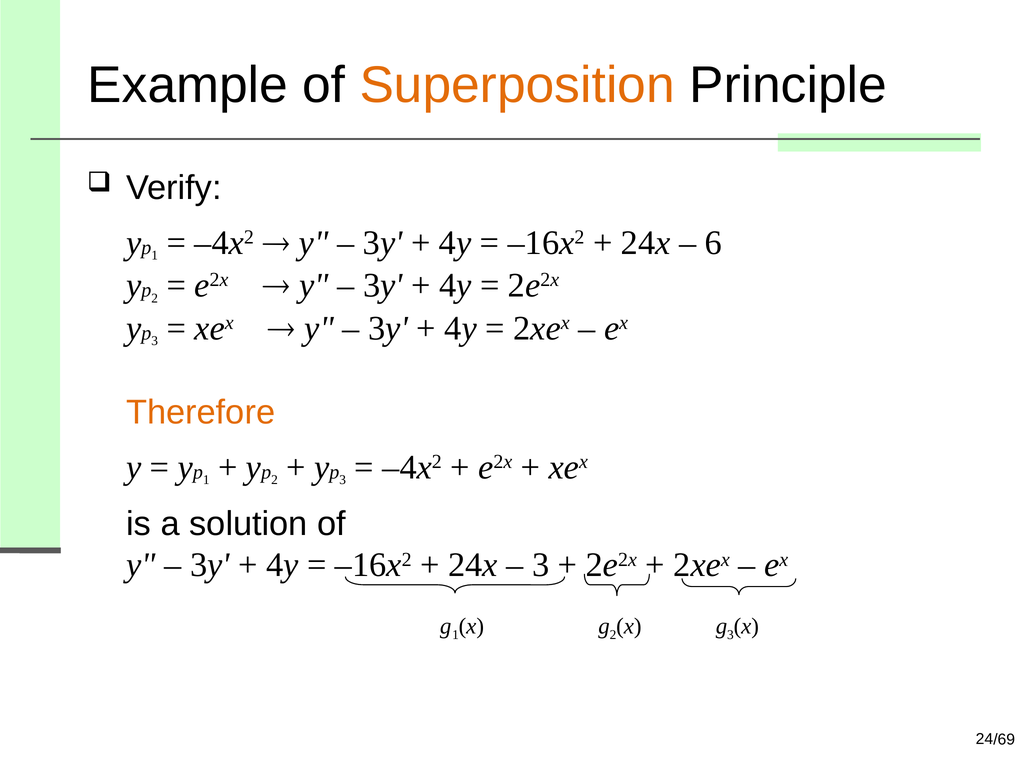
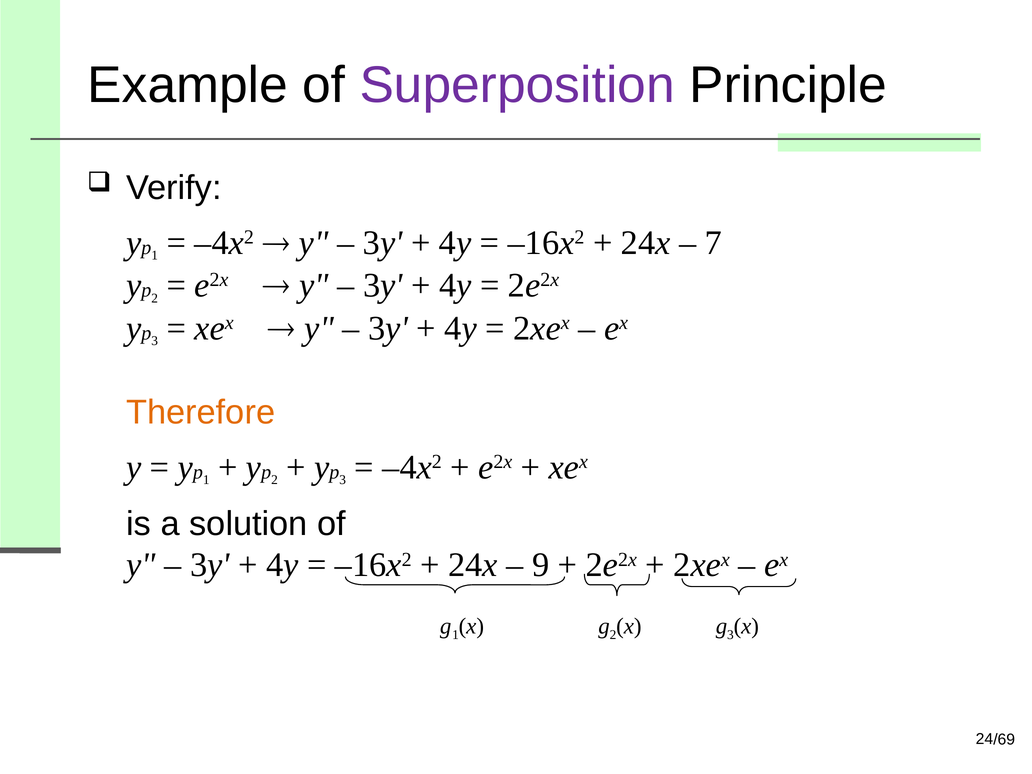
Superposition colour: orange -> purple (517, 85)
6: 6 -> 7 (713, 243)
3: 3 -> 9 (541, 565)
